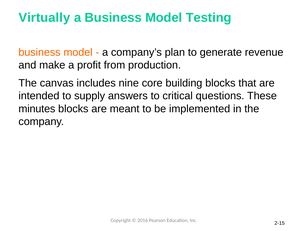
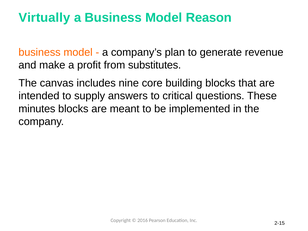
Testing: Testing -> Reason (209, 18)
production: production -> substitutes (155, 65)
